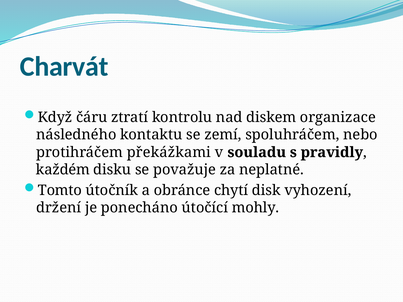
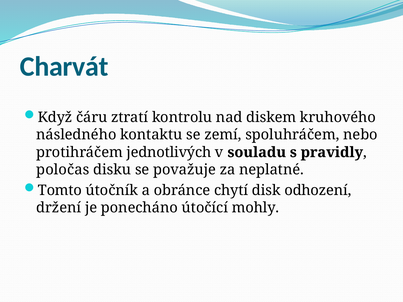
organizace: organizace -> kruhového (338, 117)
překážkami: překážkami -> jednotlivých (169, 152)
každém: každém -> poločas (63, 170)
vyhození: vyhození -> odhození (318, 190)
